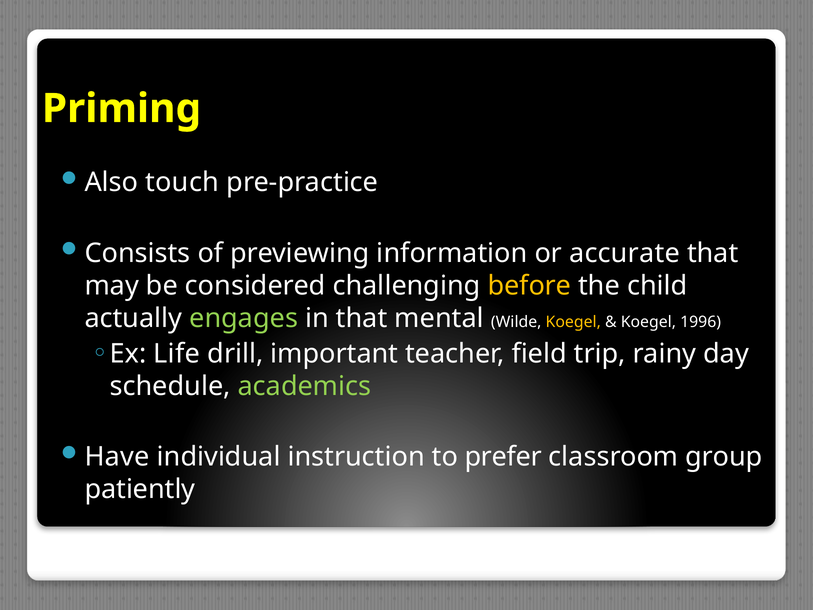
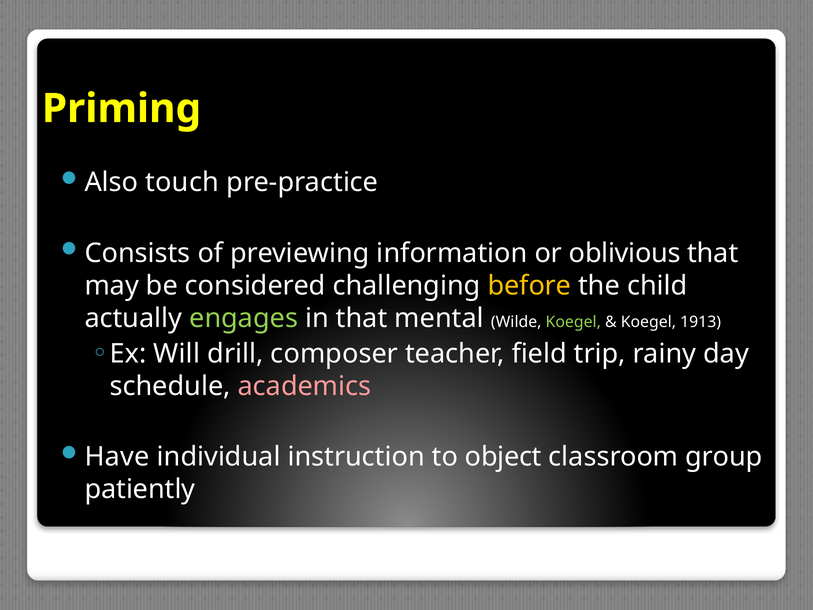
accurate: accurate -> oblivious (625, 253)
Koegel colour: yellow -> light green (573, 322)
1996: 1996 -> 1913 (701, 322)
Life: Life -> Will (177, 353)
important: important -> composer (334, 353)
academics colour: light green -> pink (304, 386)
prefer: prefer -> object (503, 457)
